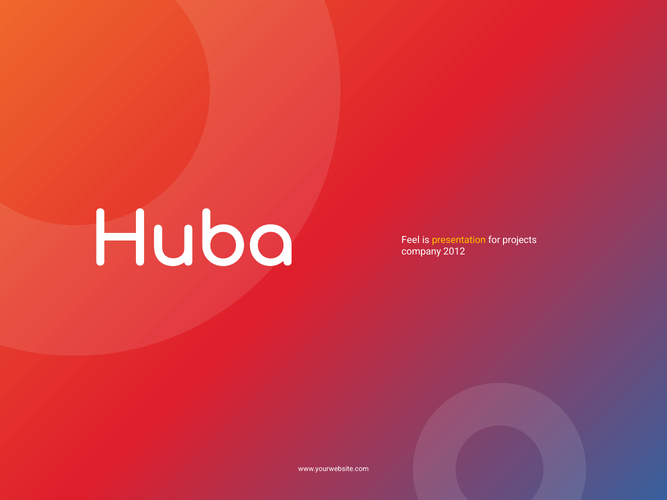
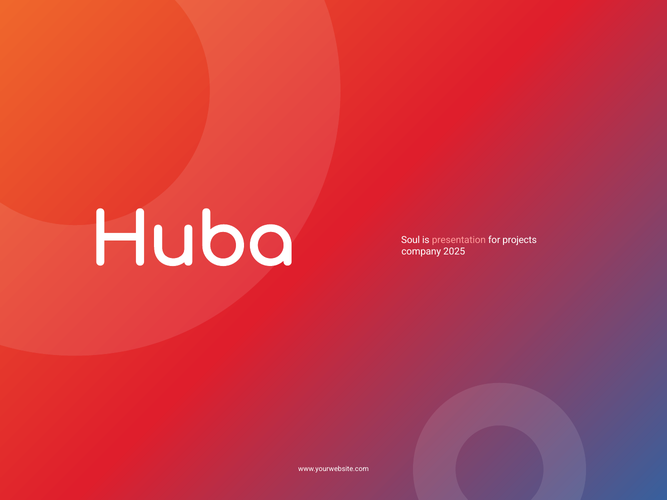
Feel: Feel -> Soul (411, 240)
presentation colour: yellow -> pink (459, 240)
2012: 2012 -> 2025 (454, 252)
